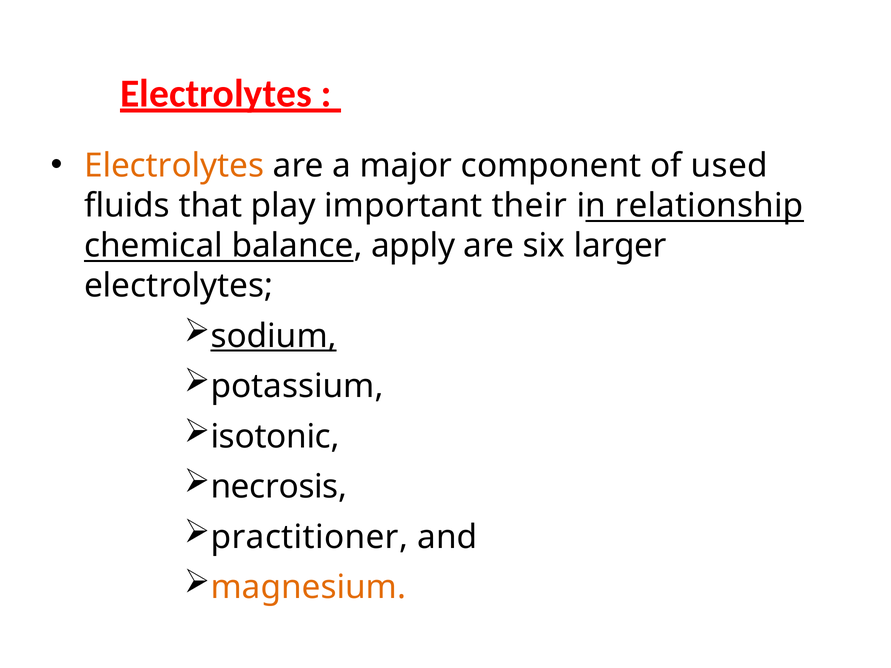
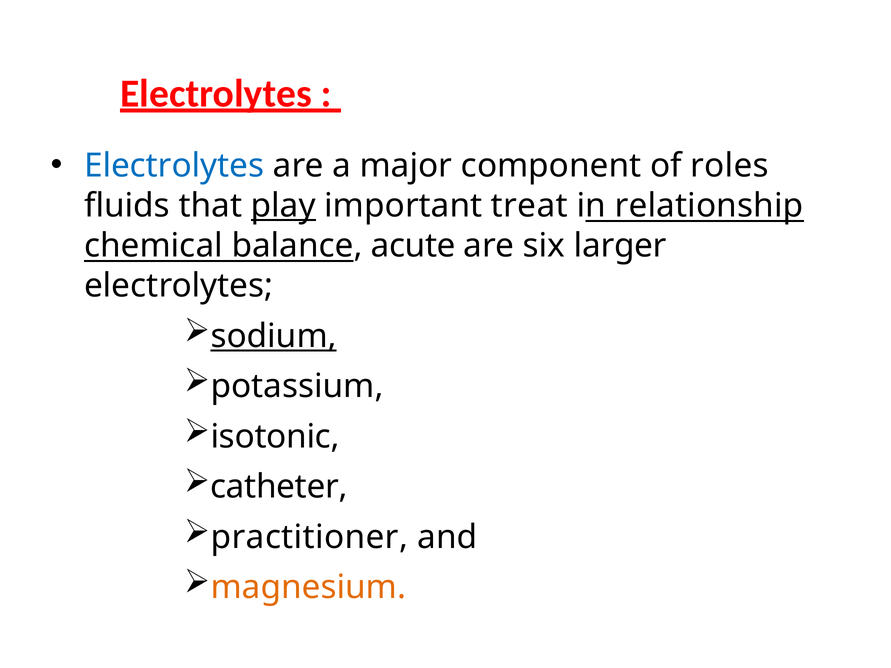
Electrolytes colour: orange -> blue (174, 166)
used: used -> roles (730, 166)
play underline: none -> present (283, 206)
their: their -> treat (529, 206)
apply: apply -> acute (413, 246)
necrosis: necrosis -> catheter (279, 487)
